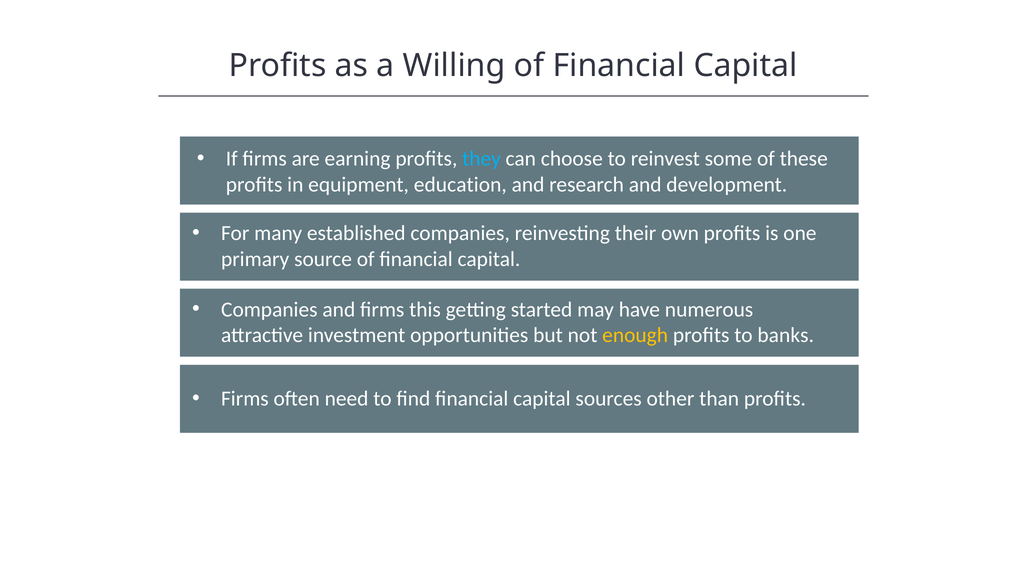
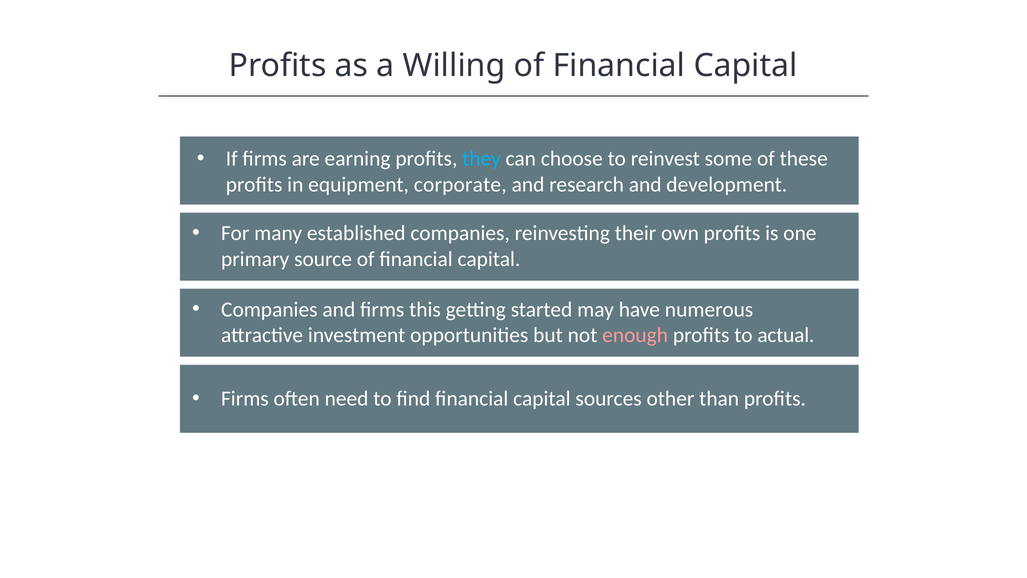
education: education -> corporate (460, 184)
enough colour: yellow -> pink (635, 335)
banks: banks -> actual (786, 335)
